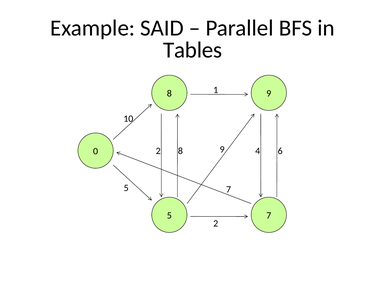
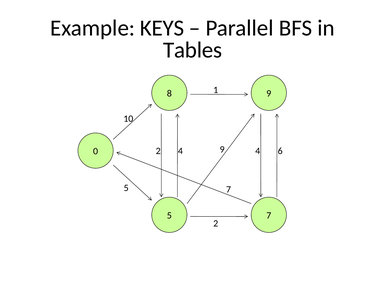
SAID: SAID -> KEYS (162, 28)
2 8: 8 -> 4 (180, 151)
